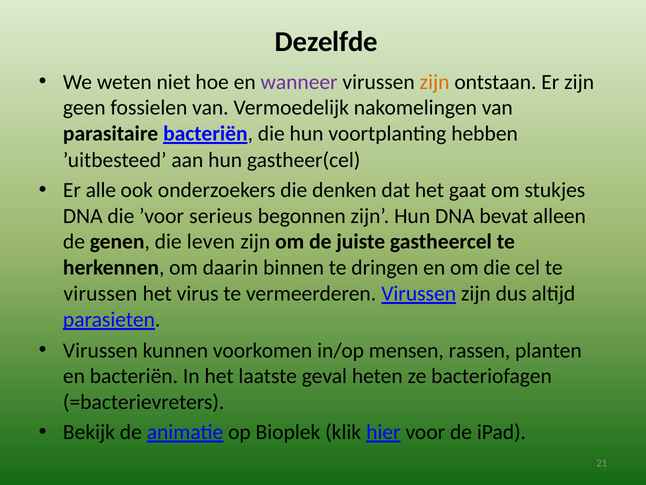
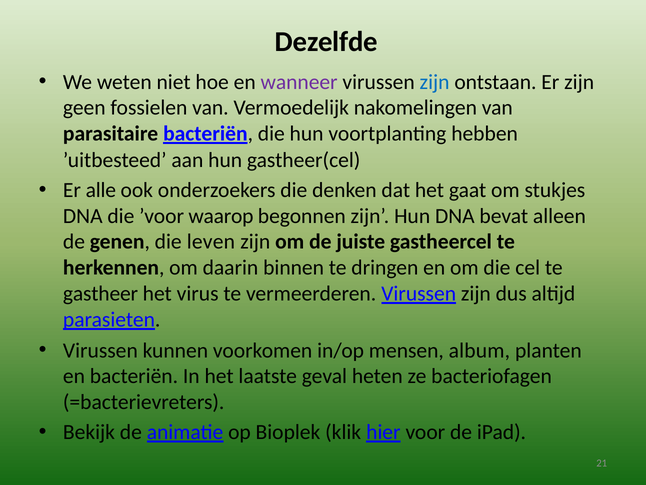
zijn colour: orange -> blue (435, 82)
serieus: serieus -> waarop (221, 216)
virussen: virussen -> gastheer (101, 293)
rassen: rassen -> album (479, 350)
